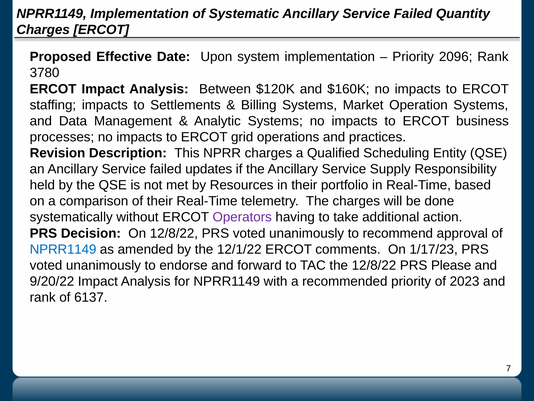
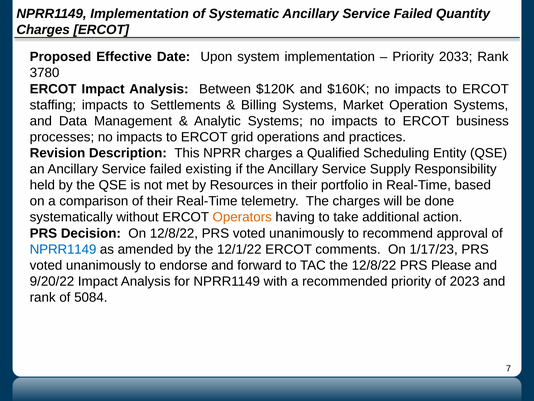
2096: 2096 -> 2033 (456, 57)
updates: updates -> existing (209, 169)
Operators colour: purple -> orange (242, 217)
6137: 6137 -> 5084 (91, 297)
